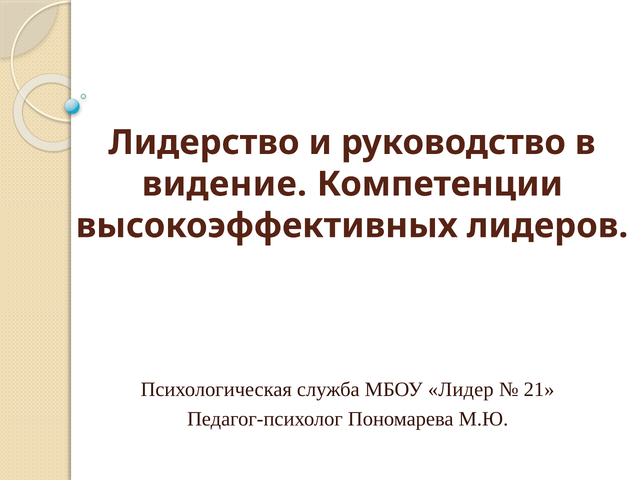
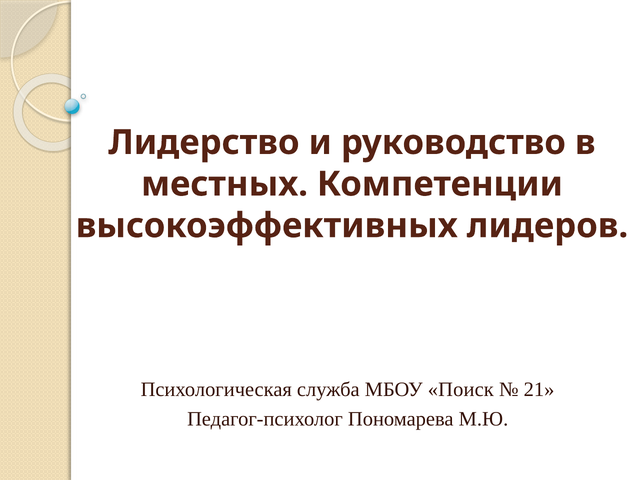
видение: видение -> местных (224, 184)
Лидер: Лидер -> Поиск (461, 390)
